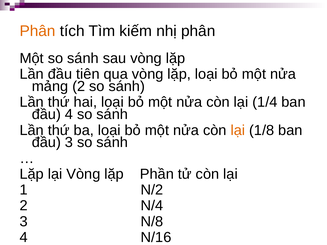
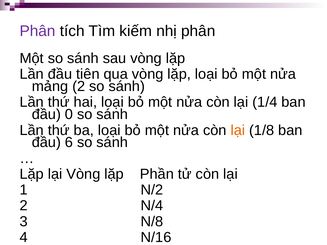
Phân colour: orange -> purple (38, 31)
đầu 4: 4 -> 0 (69, 115)
đầu 3: 3 -> 6 (69, 143)
